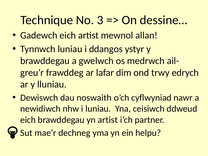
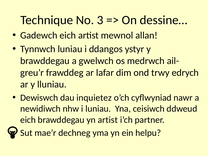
noswaith: noswaith -> inquietez (94, 98)
